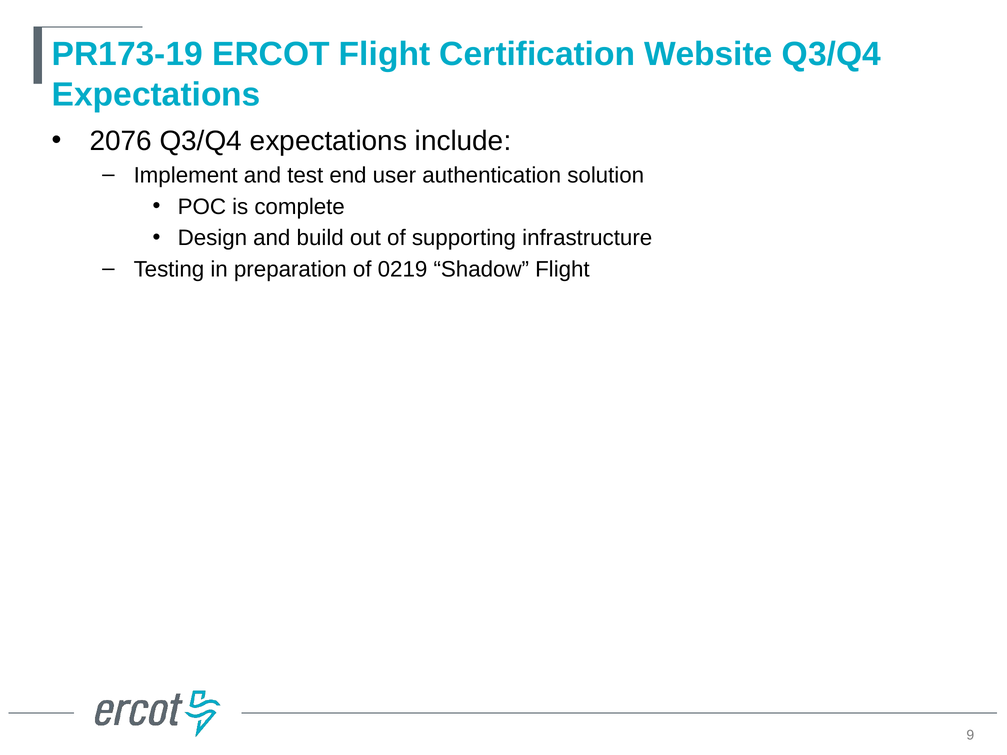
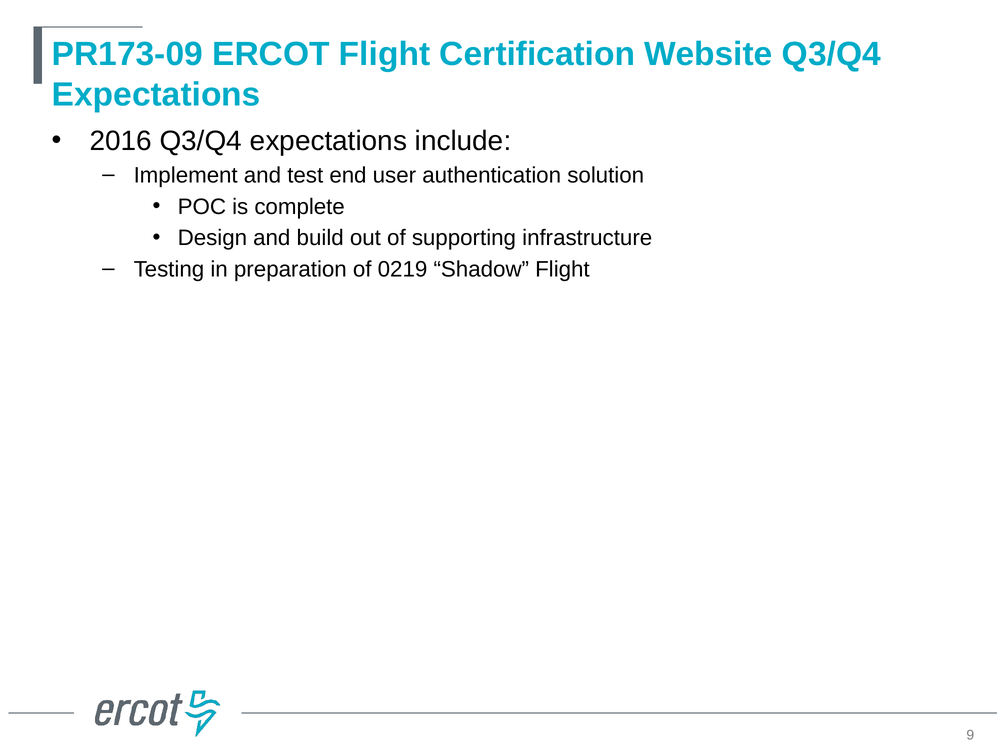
PR173-19: PR173-19 -> PR173-09 (127, 54)
2076: 2076 -> 2016 (121, 141)
